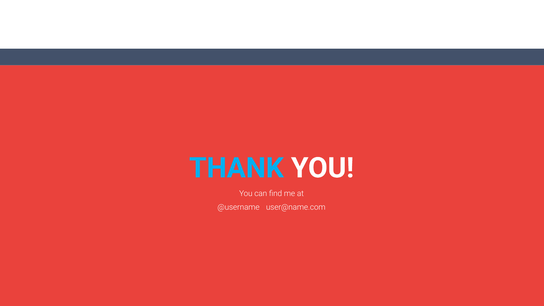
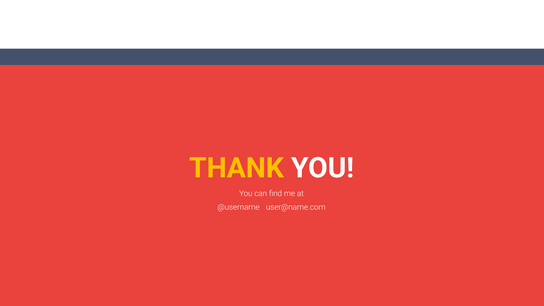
THANK colour: light blue -> yellow (236, 168)
